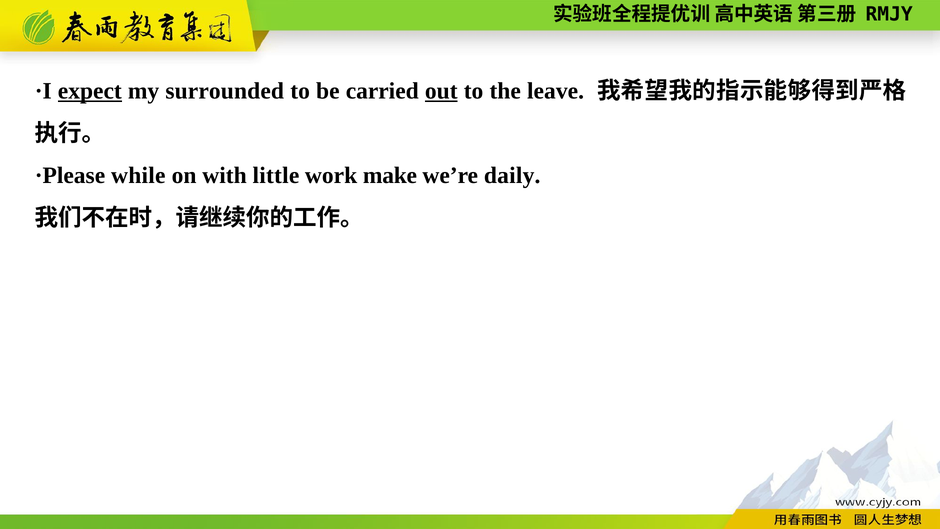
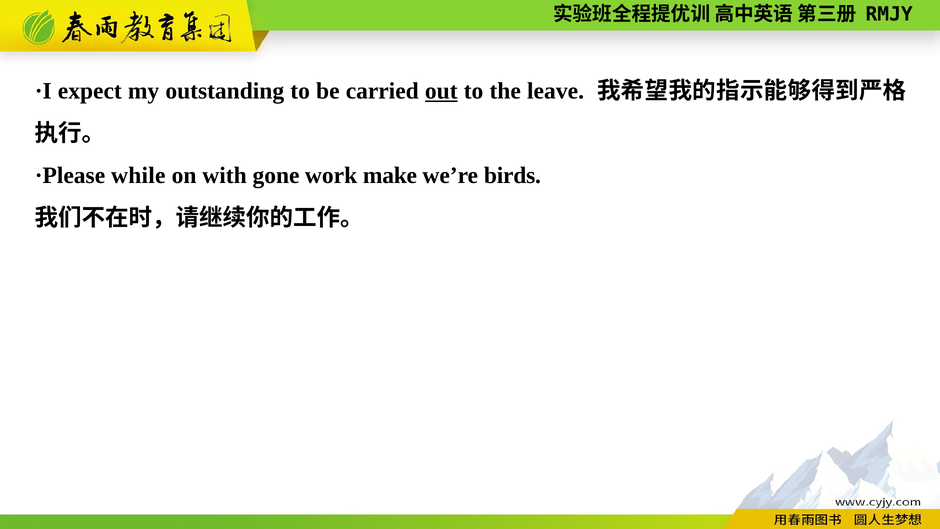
expect underline: present -> none (90, 91)
surrounded: surrounded -> outstanding (225, 91)
little: little -> gone (276, 176)
daily: daily -> birds (512, 176)
